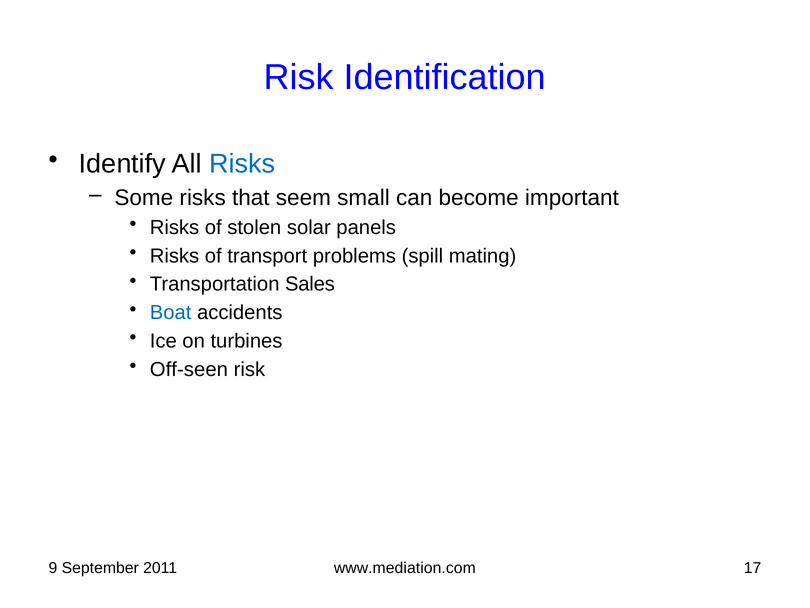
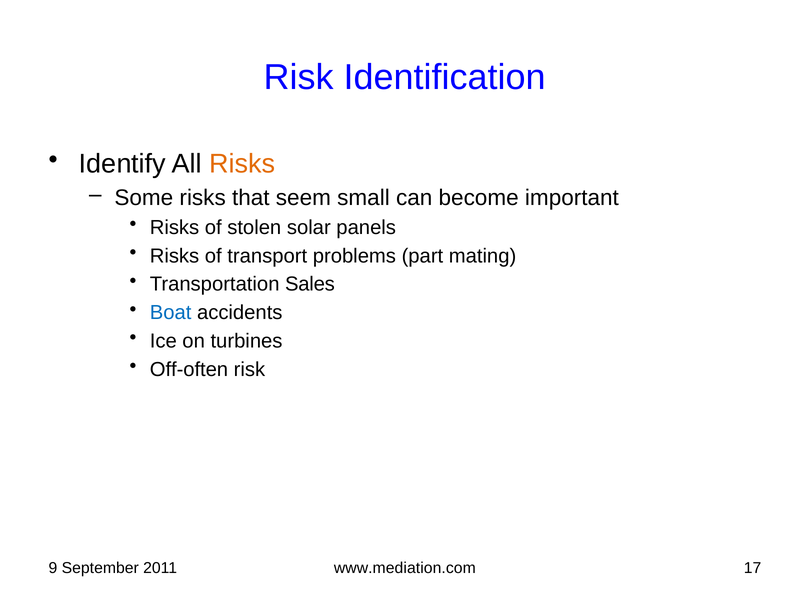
Risks colour: blue -> orange (242, 164)
spill: spill -> part (422, 256)
Off-seen: Off-seen -> Off-often (189, 369)
